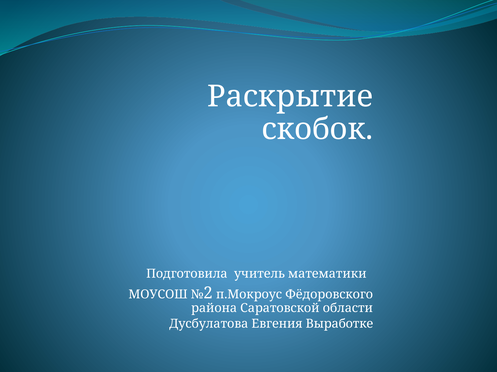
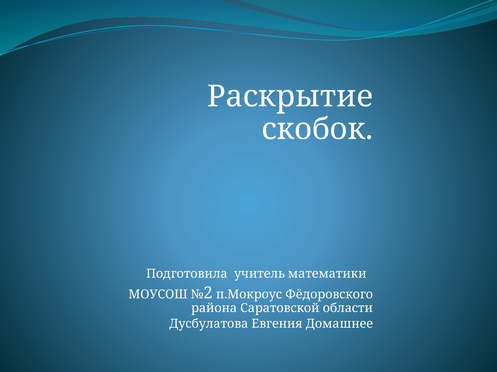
Выработке: Выработке -> Домашнее (339, 324)
